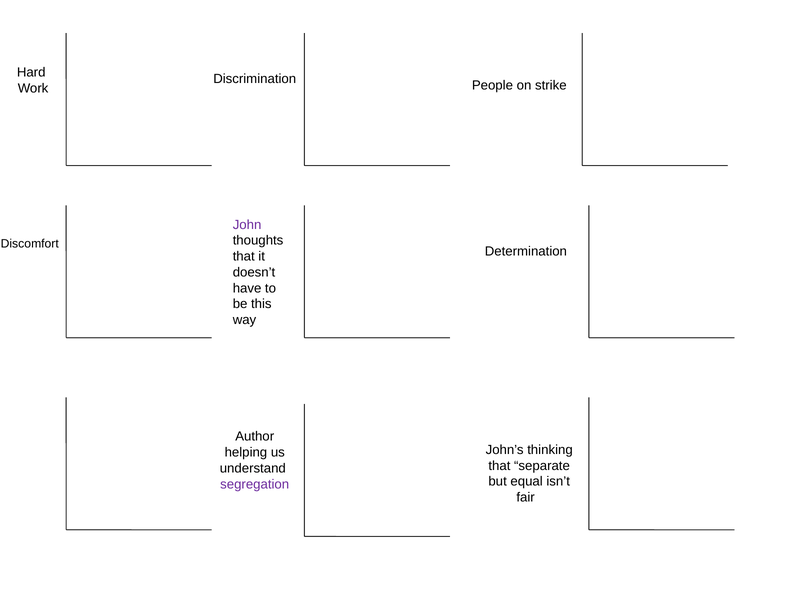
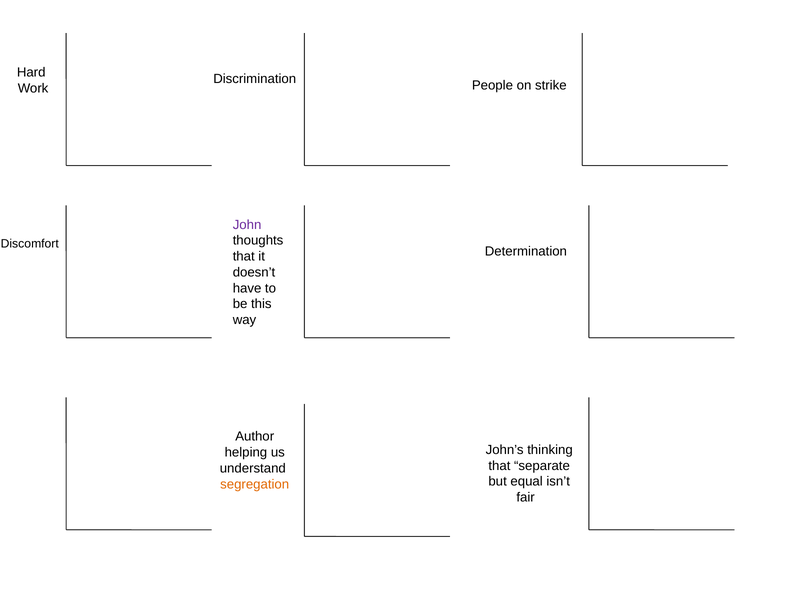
segregation colour: purple -> orange (255, 484)
